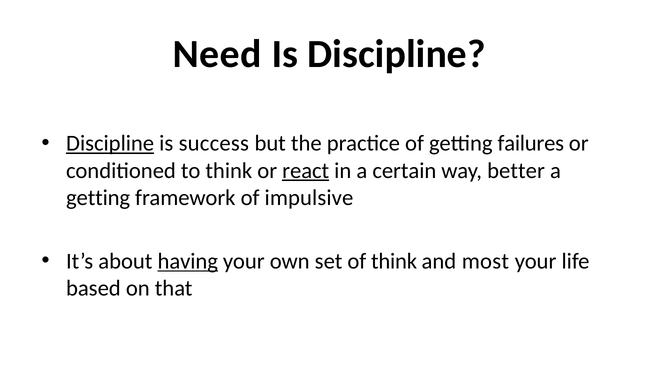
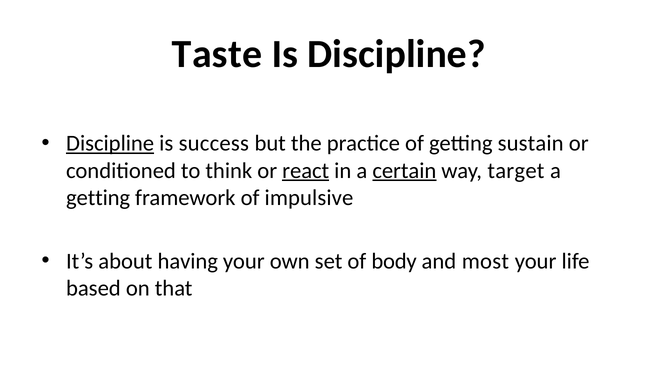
Need: Need -> Taste (217, 54)
failures: failures -> sustain (531, 144)
certain underline: none -> present (404, 171)
better: better -> target (516, 171)
having underline: present -> none (188, 261)
of think: think -> body (394, 261)
